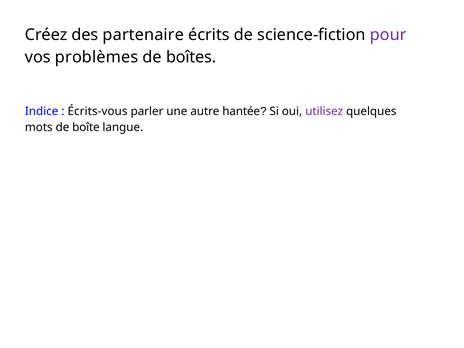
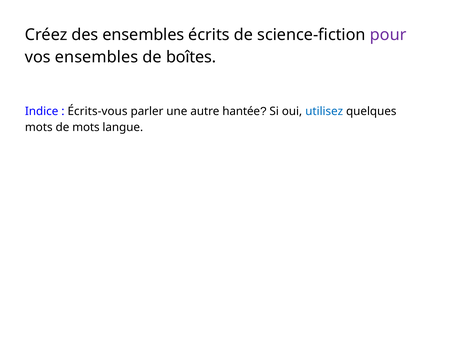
des partenaire: partenaire -> ensembles (143, 35)
vos problèmes: problèmes -> ensembles (97, 57)
utilisez colour: purple -> blue (324, 111)
de boîte: boîte -> mots (86, 127)
